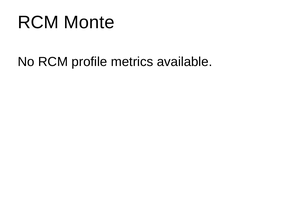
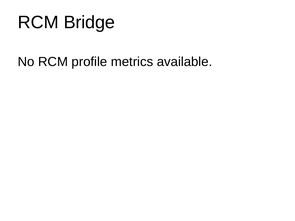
Monte: Monte -> Bridge (89, 22)
